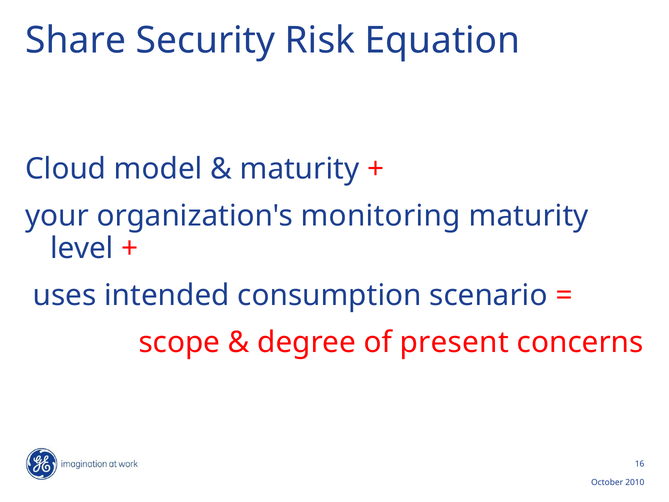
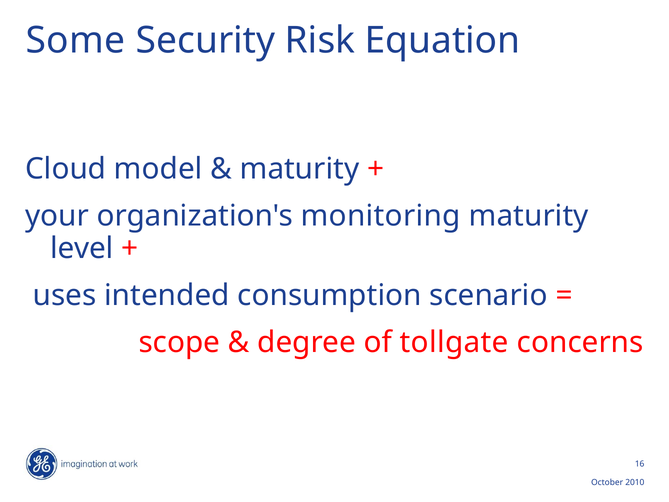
Share: Share -> Some (76, 40)
present: present -> tollgate (454, 342)
